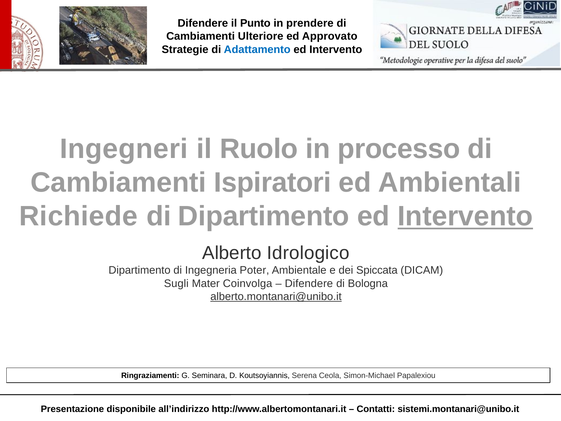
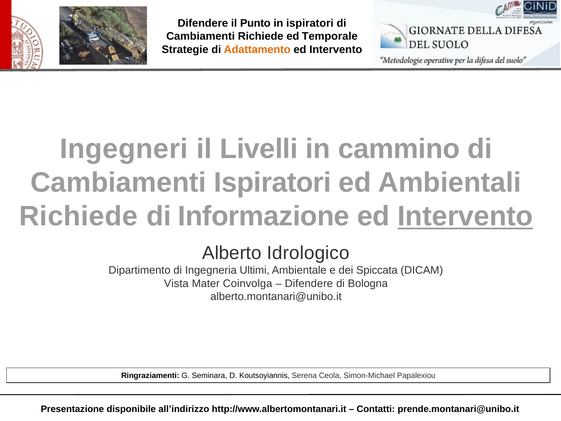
in prendere: prendere -> ispiratori (310, 23)
Cambiamenti Ulteriore: Ulteriore -> Richiede (261, 36)
Approvato: Approvato -> Temporale (330, 36)
Adattamento colour: blue -> orange (257, 49)
Ruolo: Ruolo -> Livelli (259, 149)
processo: processo -> cammino (399, 149)
di Dipartimento: Dipartimento -> Informazione (264, 216)
Poter: Poter -> Ultimi (255, 270)
Sugli: Sugli -> Vista (176, 283)
alberto.montanari@unibo.it underline: present -> none (276, 296)
sistemi.montanari@unibo.it: sistemi.montanari@unibo.it -> prende.montanari@unibo.it (458, 409)
